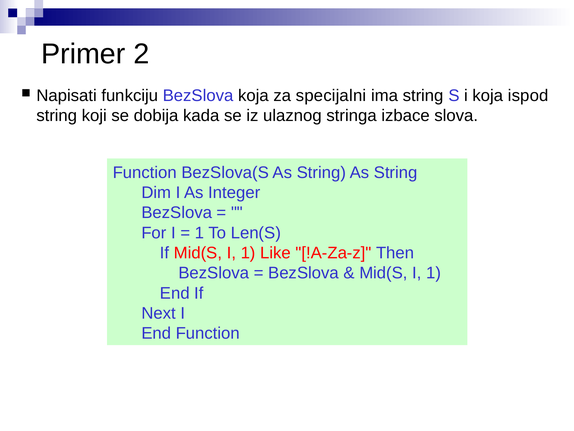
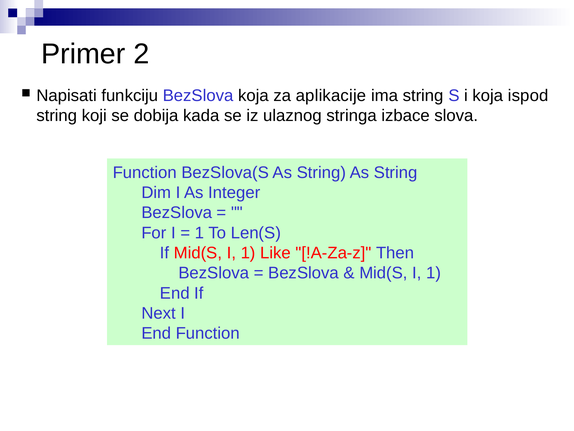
specijalni: specijalni -> aplikacije (331, 96)
